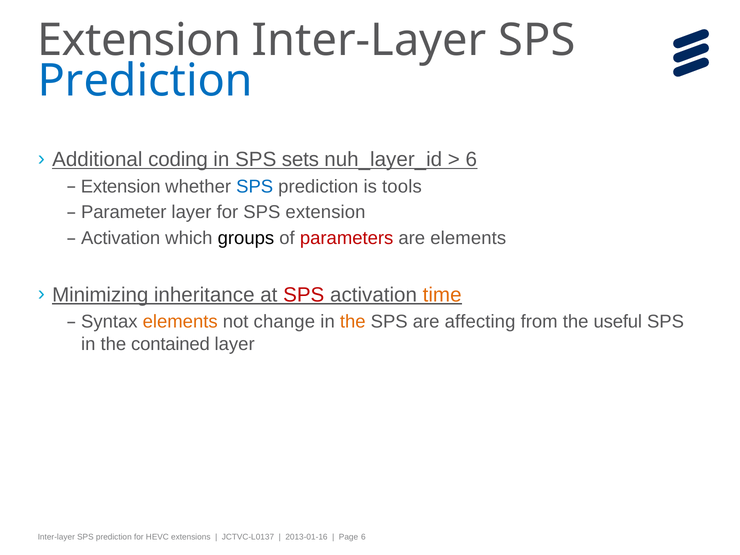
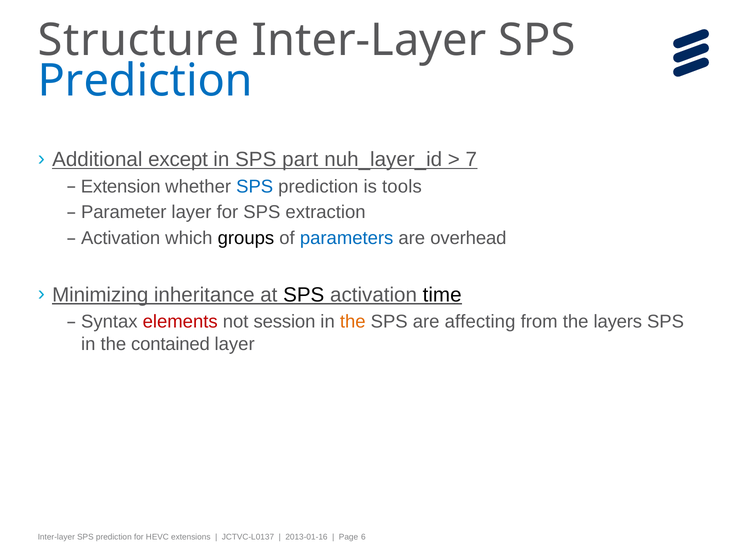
Extension: Extension -> Structure (139, 40)
coding: coding -> except (178, 159)
sets: sets -> part (300, 159)
6: 6 -> 7 (471, 159)
SPS extension: extension -> extraction (326, 212)
parameters colour: red -> blue (347, 238)
are elements: elements -> overhead (468, 238)
SPS colour: red -> black (304, 295)
time colour: orange -> black (442, 295)
elements colour: orange -> red (180, 322)
change: change -> session (284, 322)
useful: useful -> layers (618, 322)
